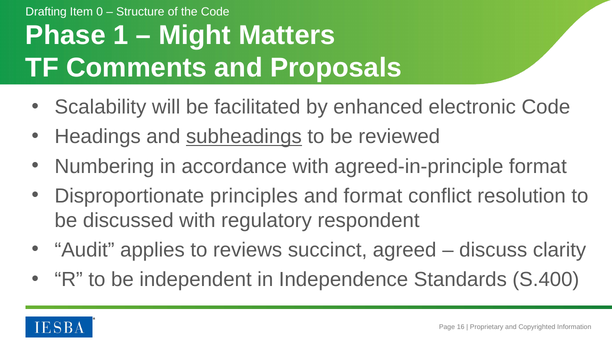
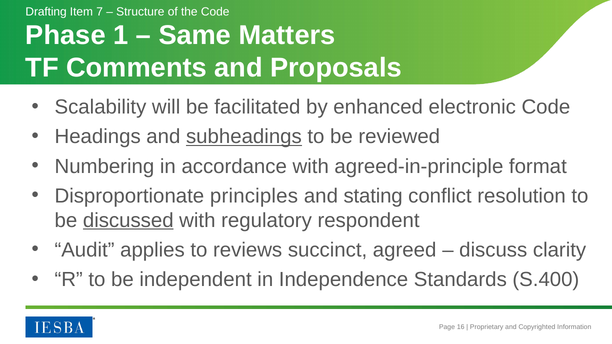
0: 0 -> 7 (100, 12)
Might: Might -> Same (195, 35)
and format: format -> stating (373, 196)
discussed underline: none -> present (128, 221)
